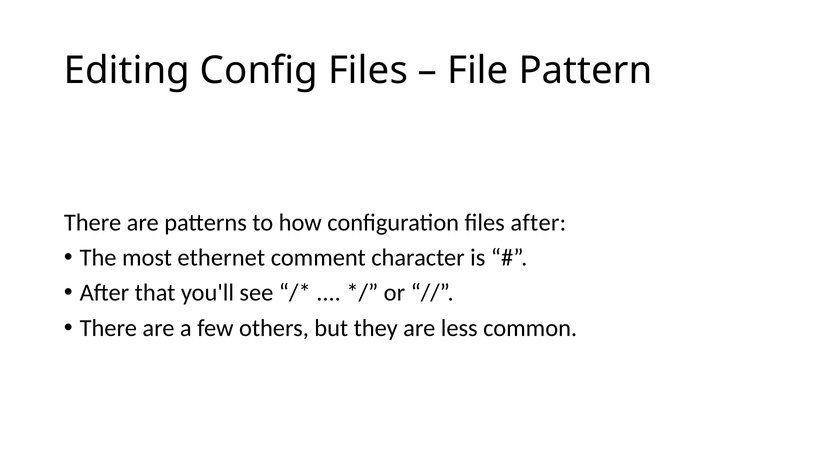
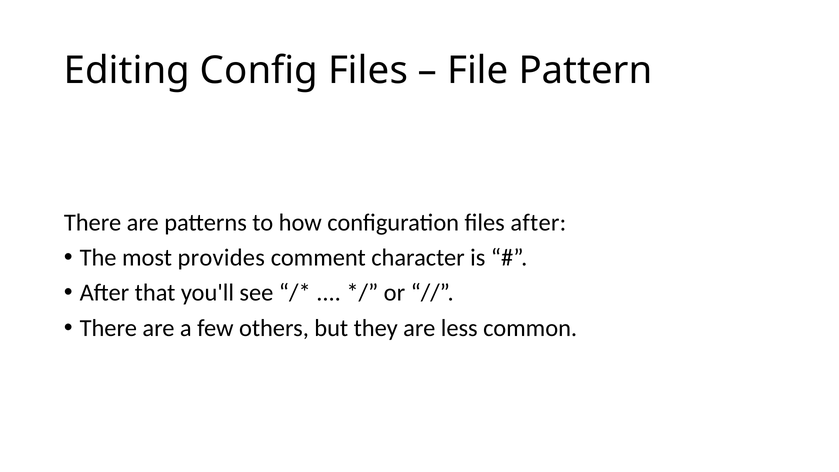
ethernet: ethernet -> provides (221, 258)
